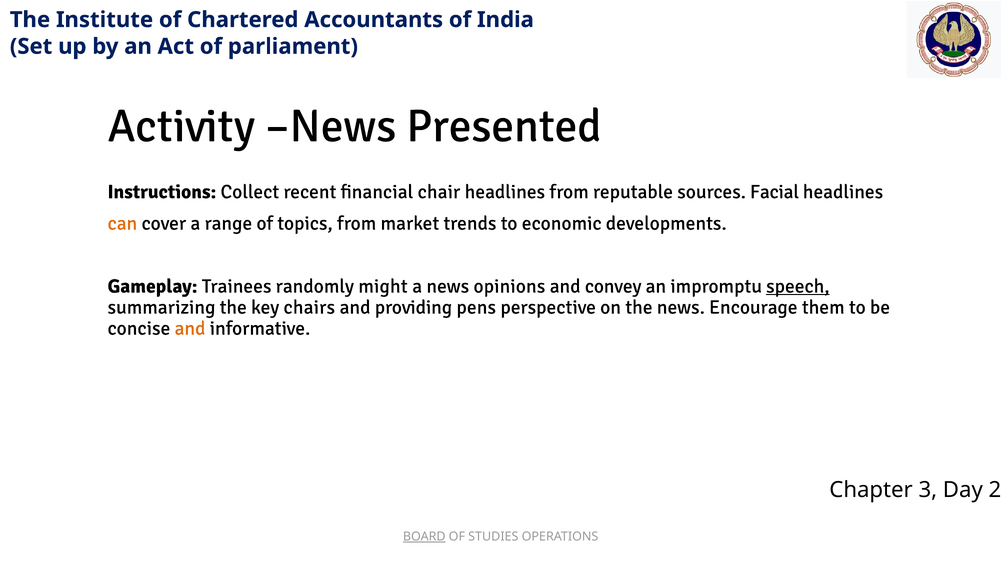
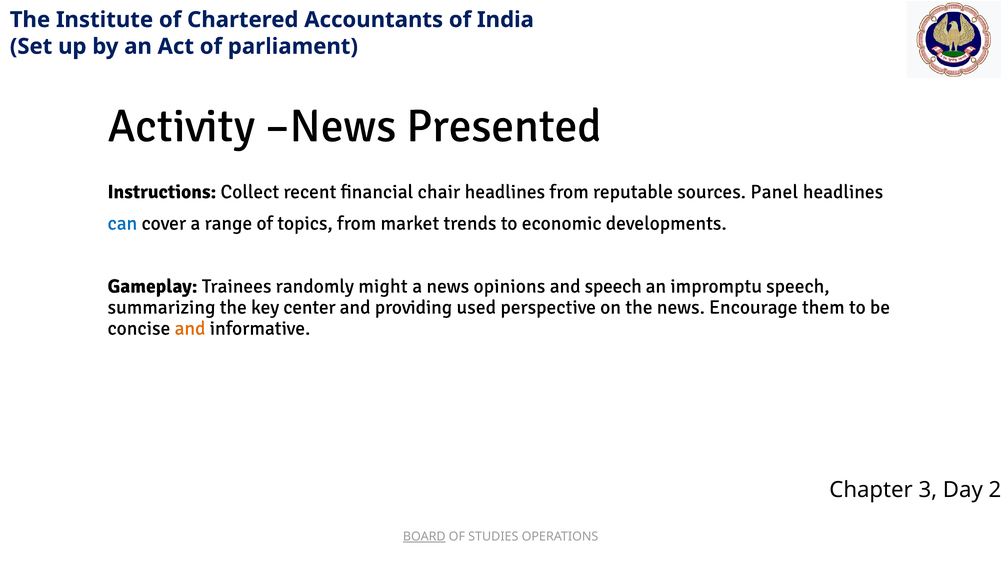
Facial: Facial -> Panel (774, 192)
can colour: orange -> blue (122, 223)
and convey: convey -> speech (613, 286)
speech underline: present -> none (798, 286)
chairs: chairs -> center (309, 307)
pens: pens -> used (476, 307)
